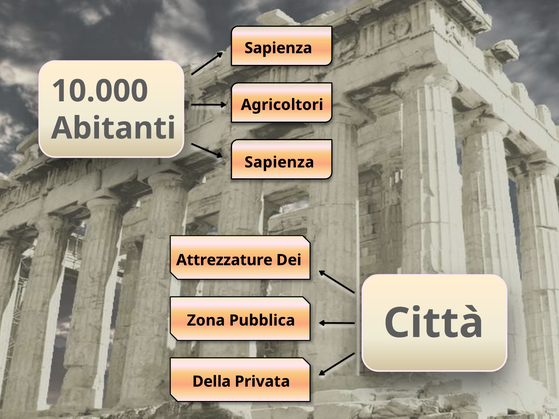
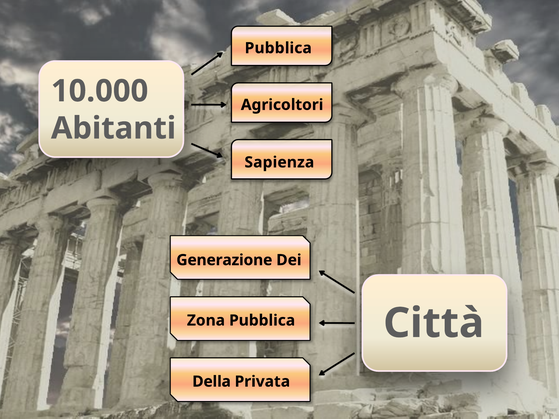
Sapienza: Sapienza -> Pubblica (278, 48)
Attrezzature: Attrezzature -> Generazione (224, 260)
